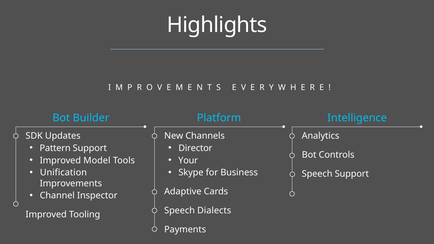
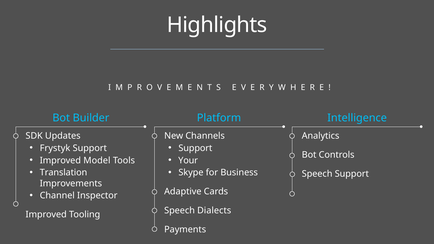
Pattern: Pattern -> Frystyk (55, 148)
Director: Director -> Support (195, 148)
Unification: Unification -> Translation (63, 173)
